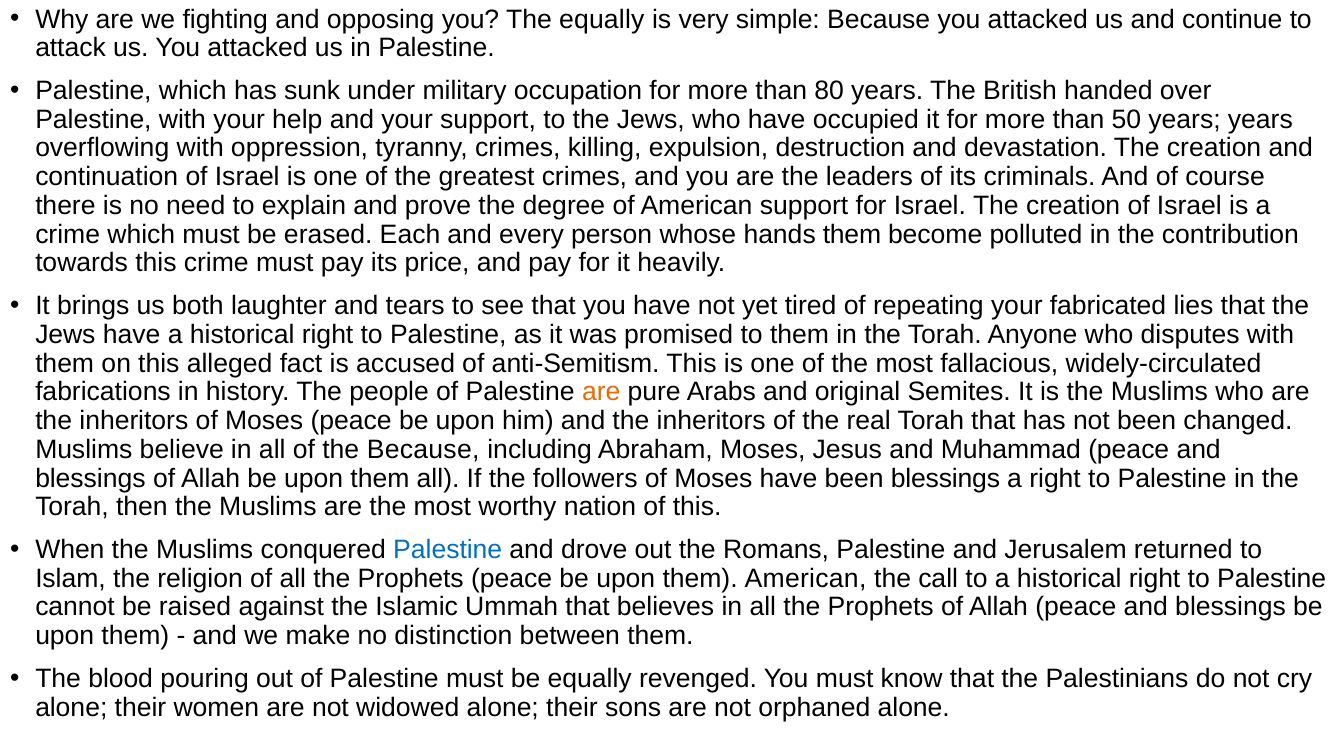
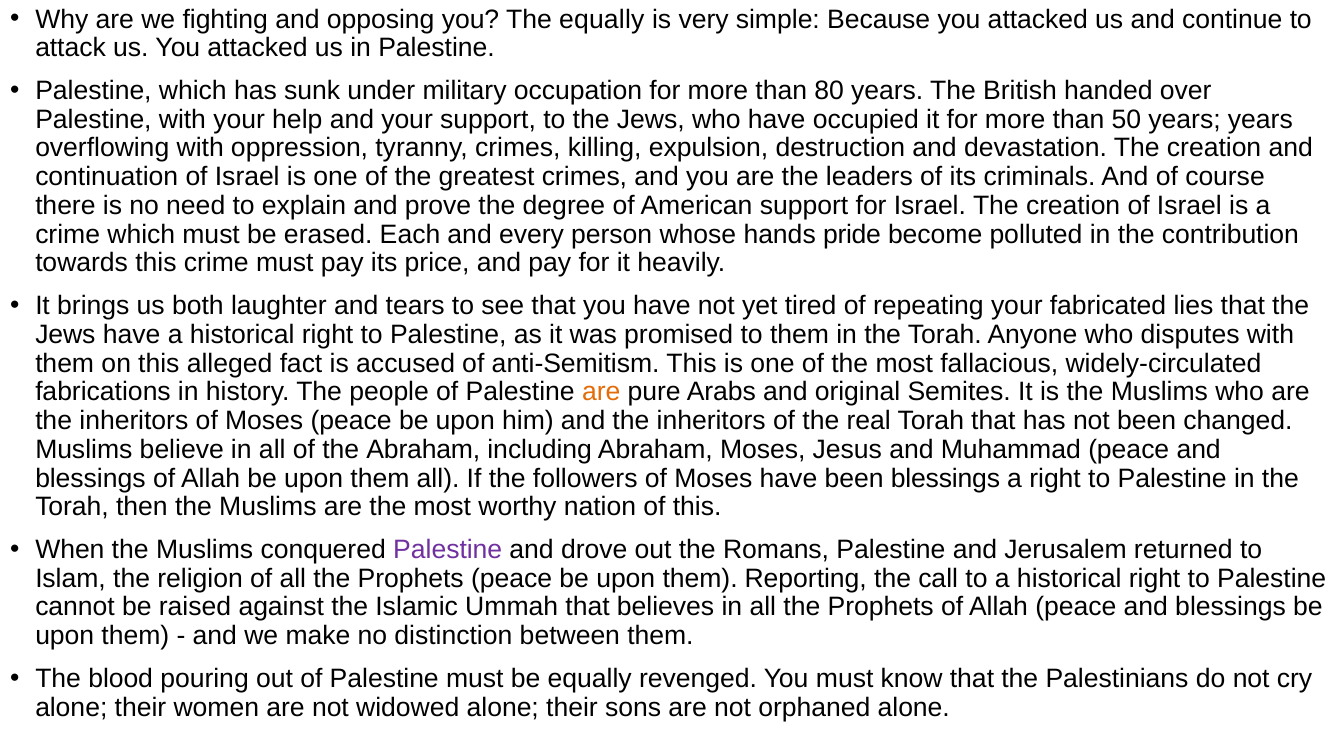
hands them: them -> pride (852, 234)
the Because: Because -> Abraham (423, 449)
Palestine colour: blue -> purple (448, 549)
them American: American -> Reporting (806, 578)
